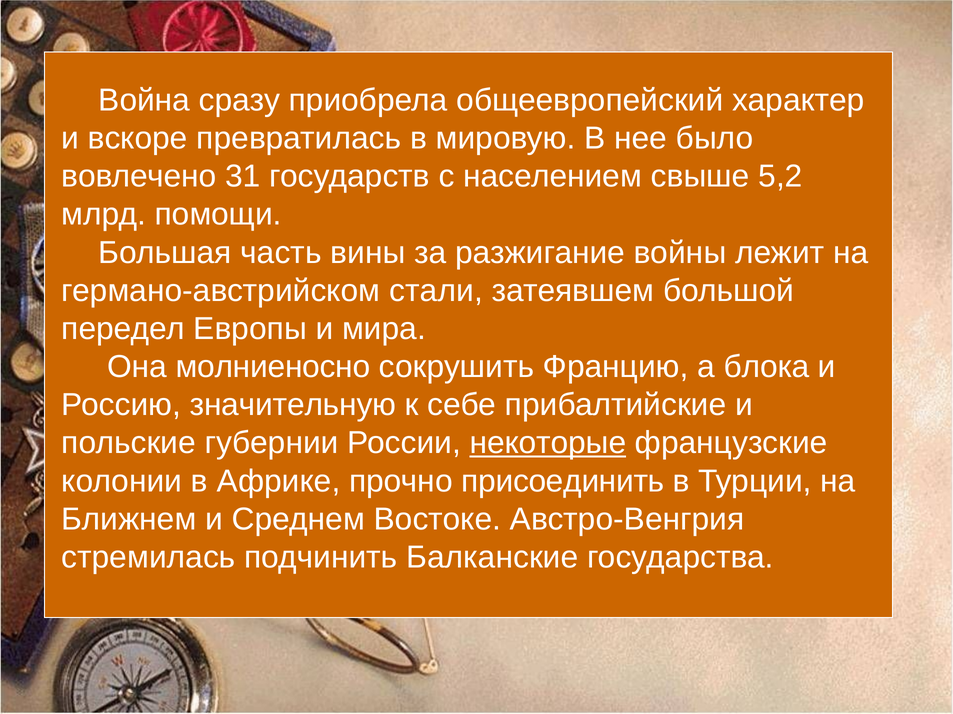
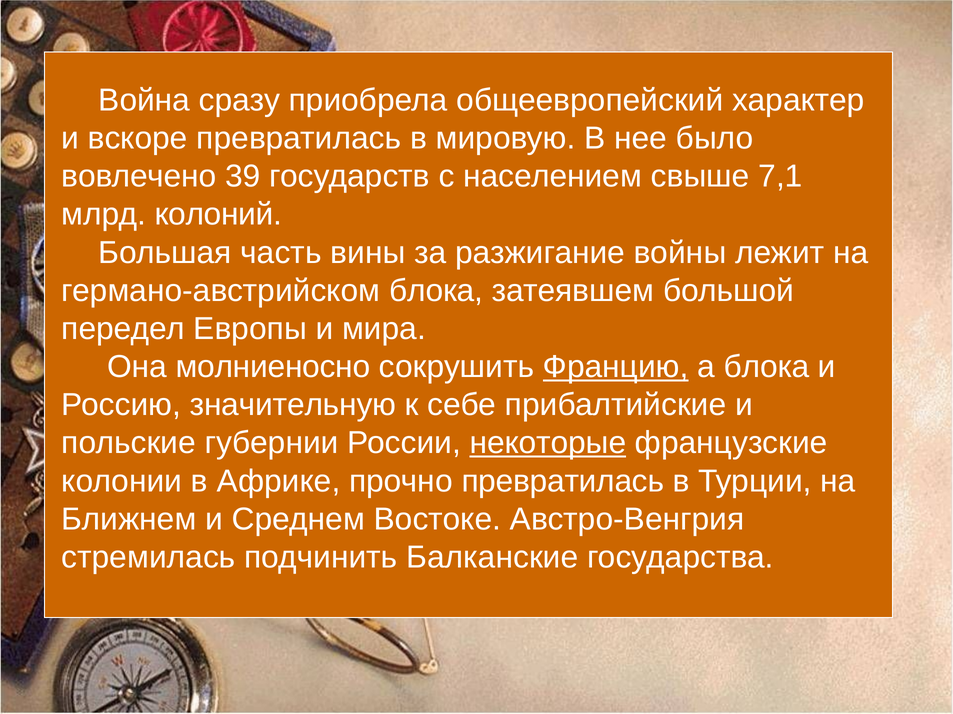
31: 31 -> 39 (243, 177)
5,2: 5,2 -> 7,1 (780, 177)
помощи: помощи -> колоний (218, 215)
германо-австрийском стали: стали -> блока (436, 291)
Францию underline: none -> present (616, 367)
прочно присоединить: присоединить -> превратилась (563, 482)
